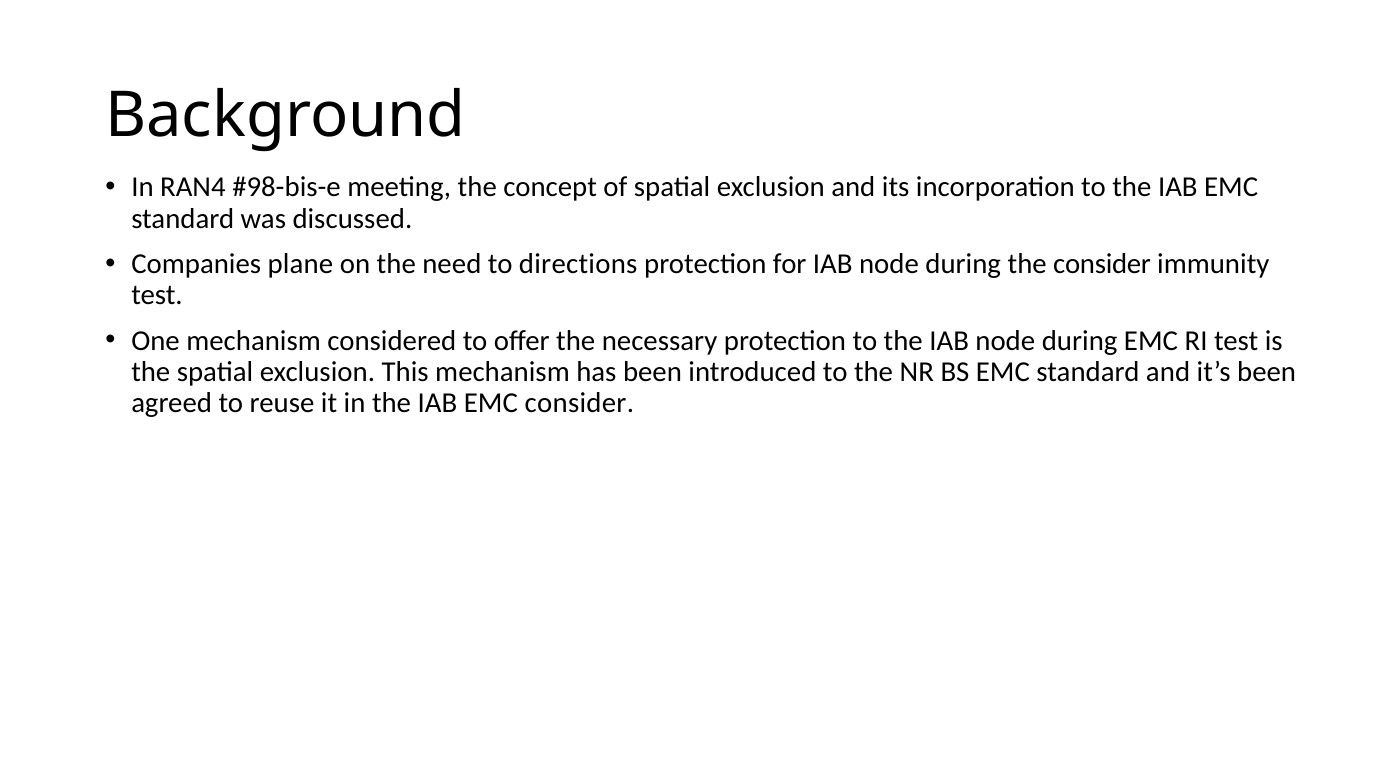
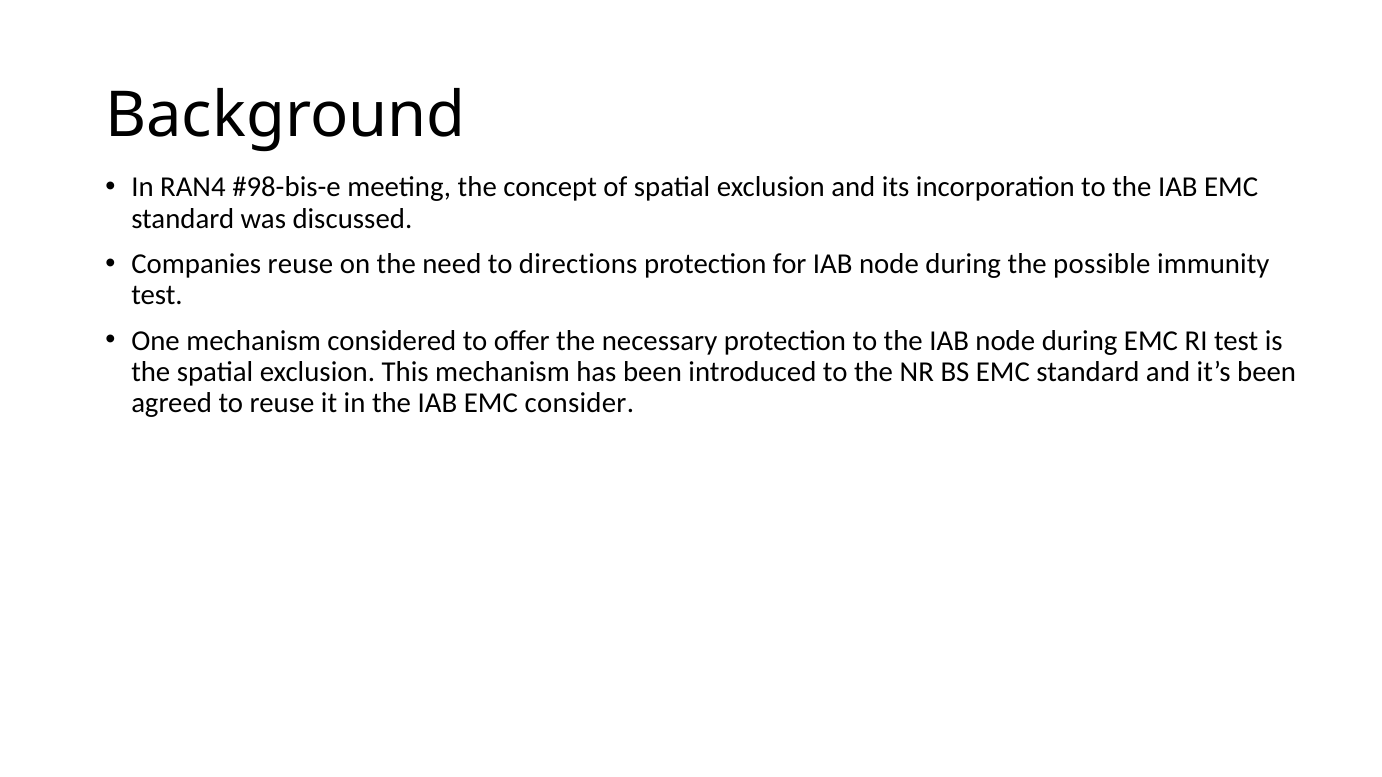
Companies plane: plane -> reuse (300, 264)
the consider: consider -> possible (1102, 264)
